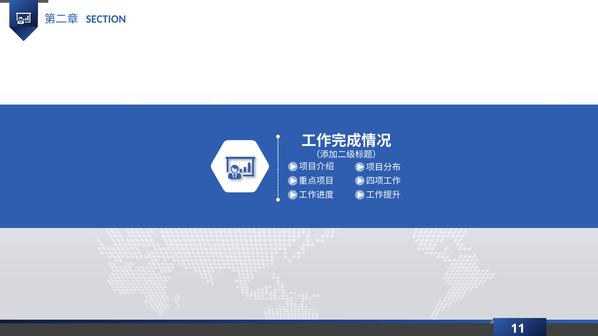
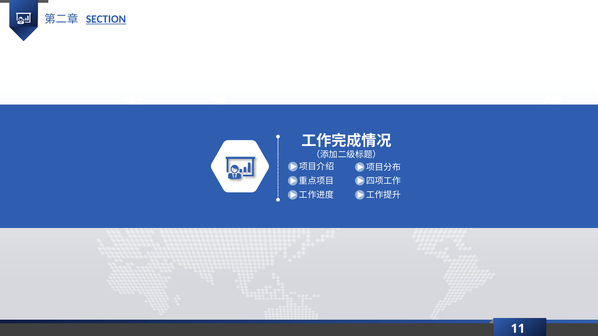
SECTION underline: none -> present (106, 19)
